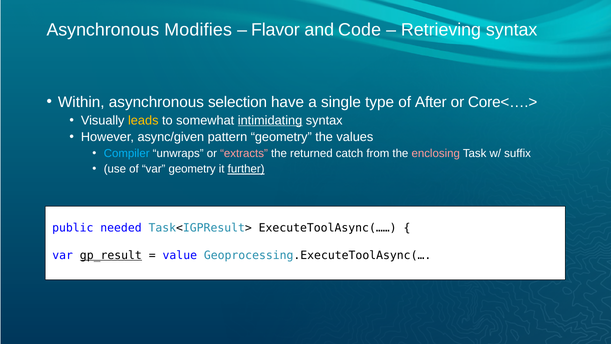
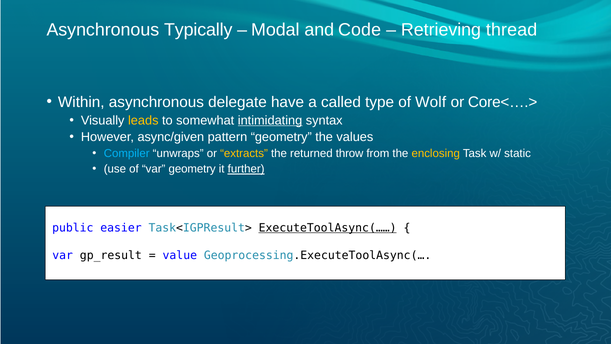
Modifies: Modifies -> Typically (198, 30)
Flavor: Flavor -> Modal (275, 30)
Retrieving syntax: syntax -> thread (512, 30)
selection: selection -> delegate (237, 102)
single: single -> called (341, 102)
After: After -> Wolf (431, 102)
extracts colour: pink -> yellow (244, 153)
catch: catch -> throw (350, 153)
enclosing colour: pink -> yellow (436, 153)
suffix: suffix -> static (518, 153)
needed: needed -> easier (121, 228)
ExecuteToolAsync(…… underline: none -> present (328, 228)
gp_result underline: present -> none (111, 255)
